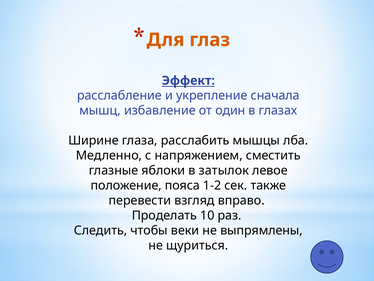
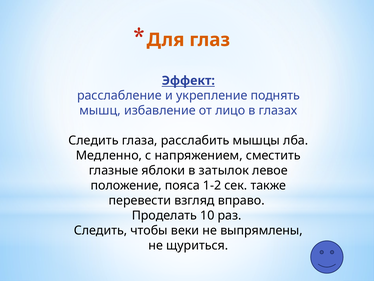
сначала: сначала -> поднять (275, 95)
один: один -> лицо (230, 110)
Ширине: Ширине -> Следить (93, 140)
